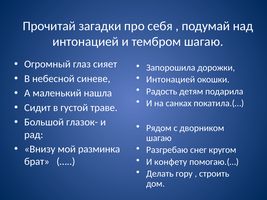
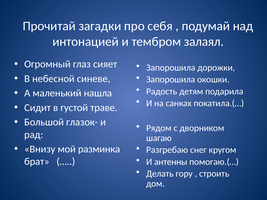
тембром шагаю: шагаю -> залаял (204, 42)
Интонацией: Интонацией -> Запорошила (171, 80)
конфету: конфету -> антенны (171, 162)
